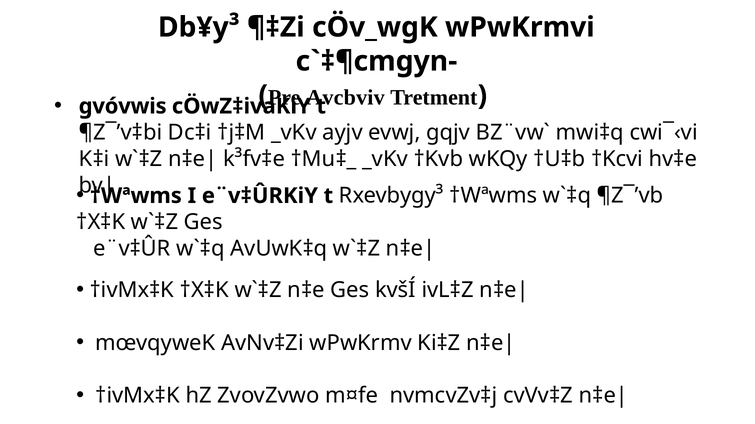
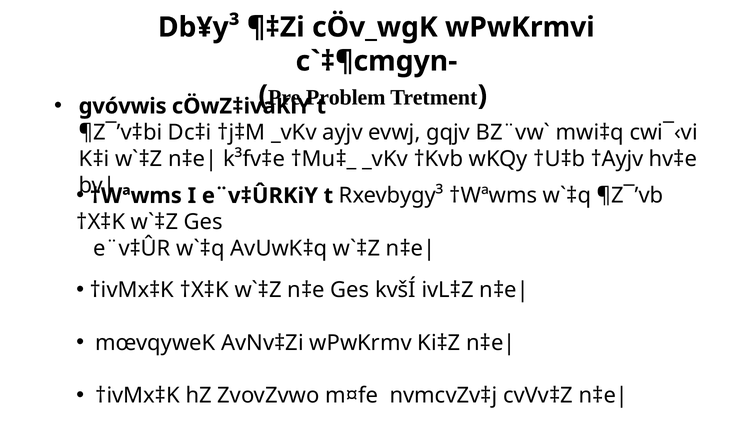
Avcbviv: Avcbviv -> Problem (346, 97)
†Kcvi: †Kcvi -> †Ayjv (617, 159)
